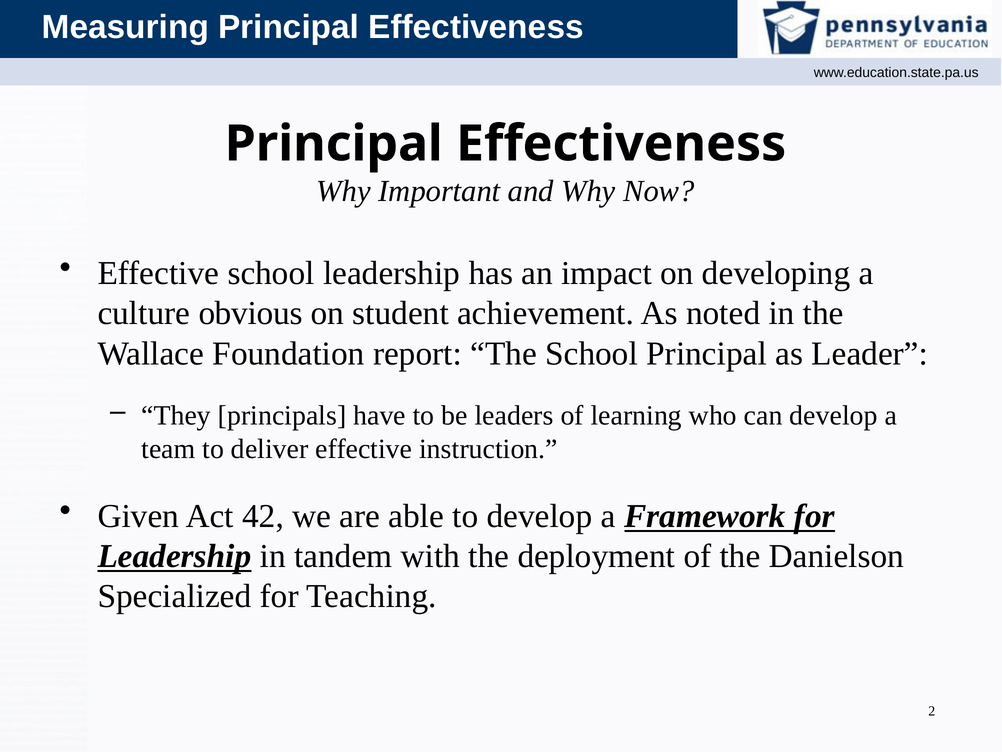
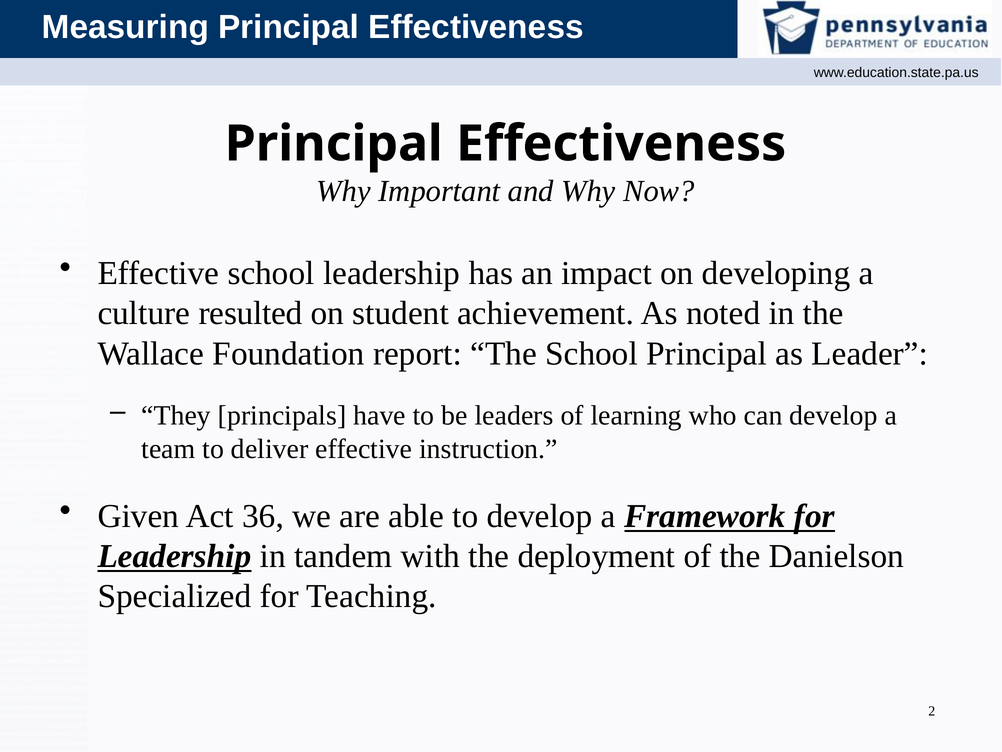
obvious: obvious -> resulted (251, 313)
42: 42 -> 36 (263, 516)
